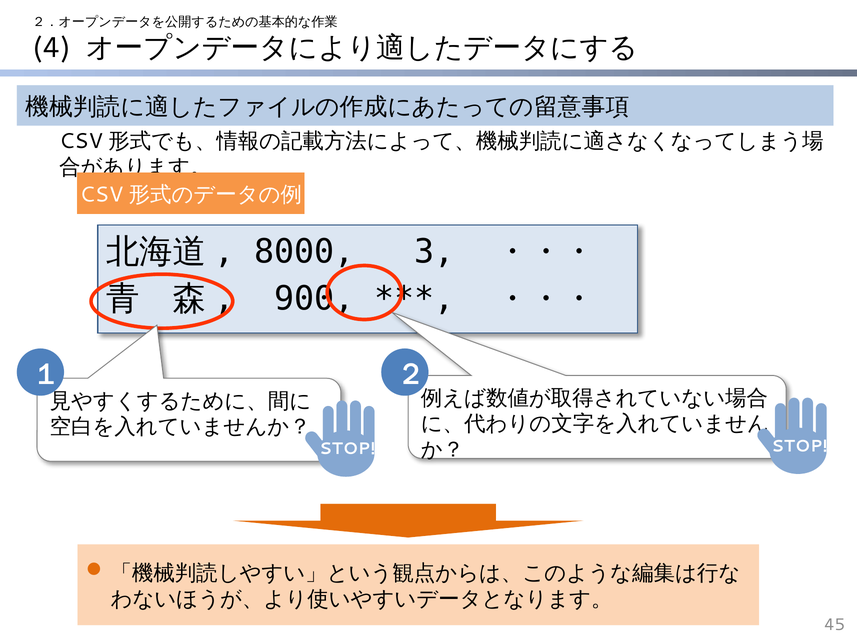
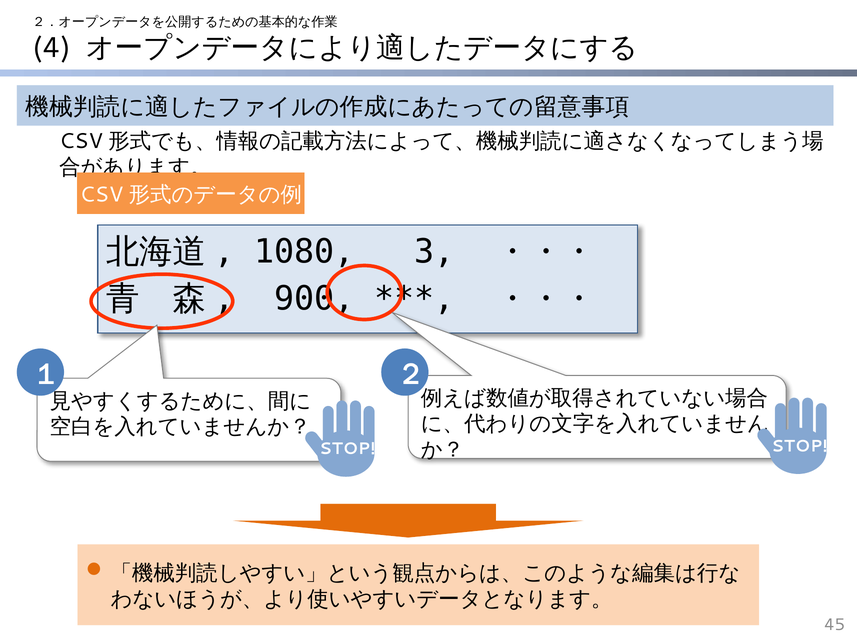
8000: 8000 -> 1080 (304, 251)
